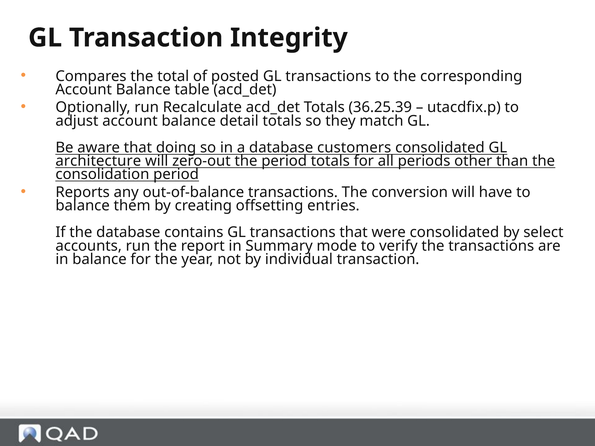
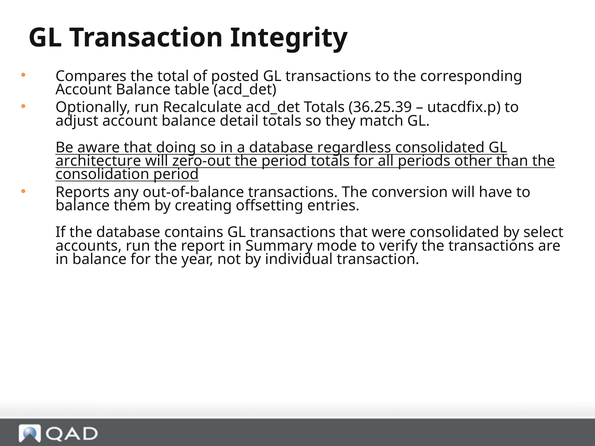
customers: customers -> regardless (354, 148)
